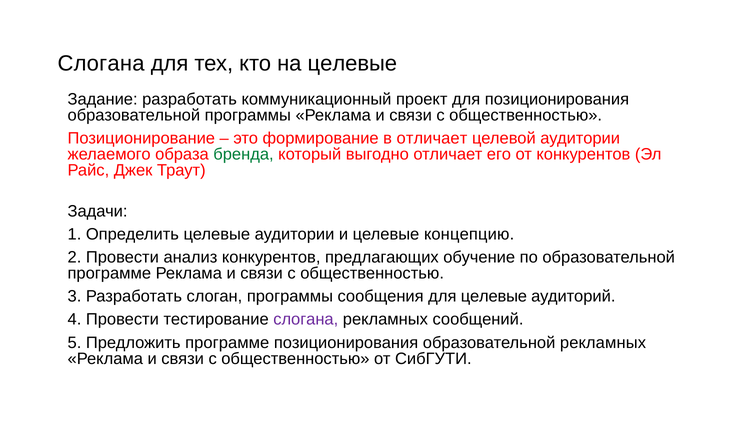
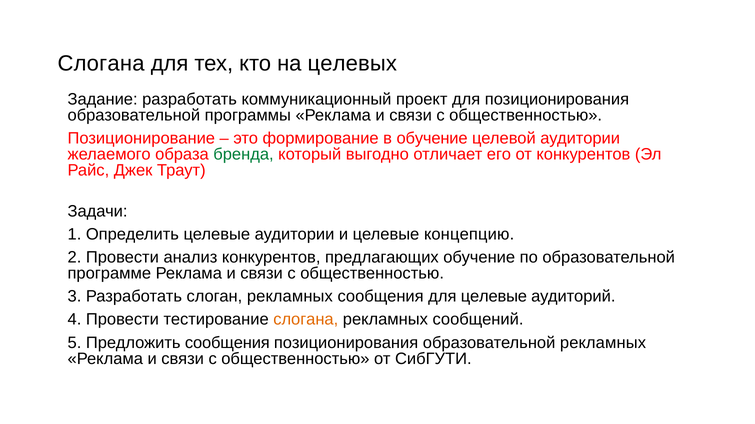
на целевые: целевые -> целевых (352, 63)
в отличает: отличает -> обучение (432, 138)
слоган программы: программы -> рекламных (290, 297)
слогана colour: purple -> orange (306, 320)
Предложить программе: программе -> сообщения (227, 343)
